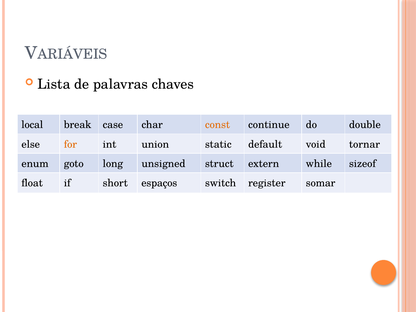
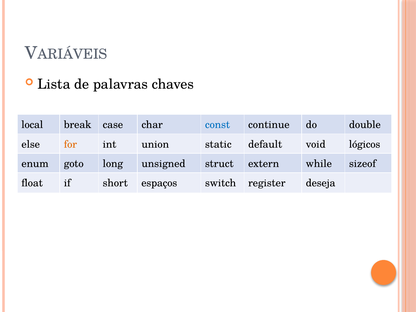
const colour: orange -> blue (218, 125)
tornar: tornar -> lógicos (365, 144)
somar: somar -> deseja (321, 183)
